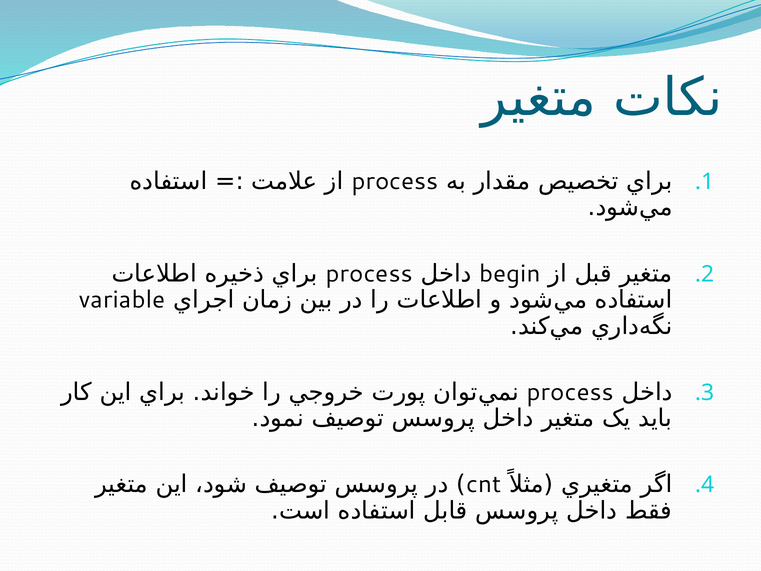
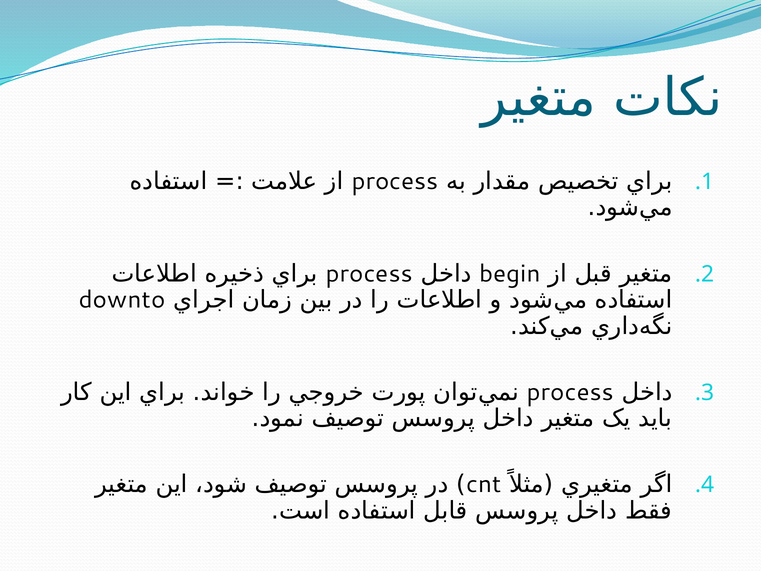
variable: variable -> downto (122, 300)
